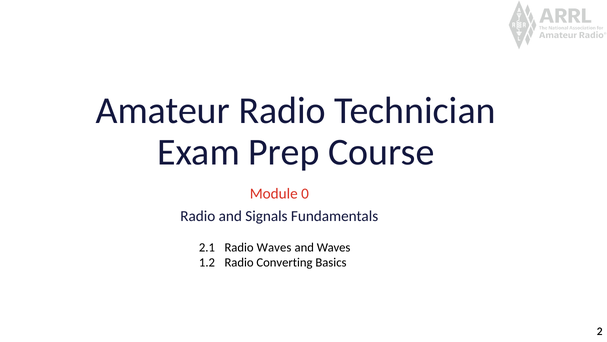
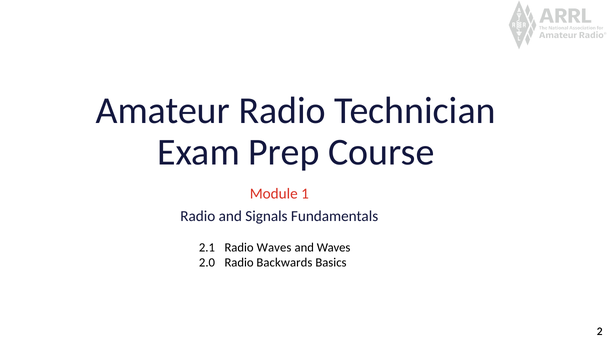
0: 0 -> 1 (305, 193)
1.2: 1.2 -> 2.0 (207, 262)
Converting: Converting -> Backwards (284, 262)
